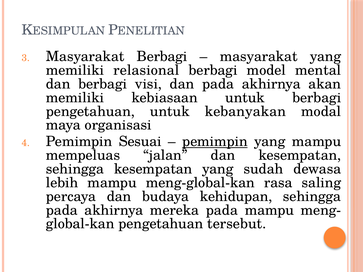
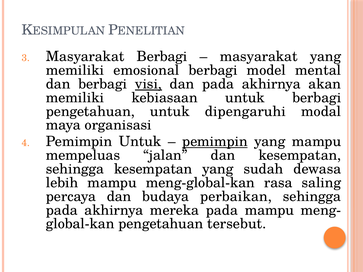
relasional: relasional -> emosional (146, 70)
visi underline: none -> present (148, 84)
kebanyakan: kebanyakan -> dipengaruhi (245, 111)
Pemimpin Sesuai: Sesuai -> Untuk (140, 142)
kehidupan: kehidupan -> perbaikan (236, 197)
